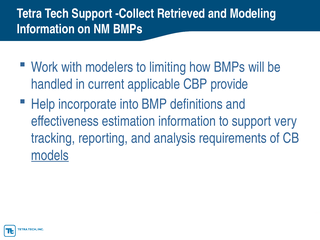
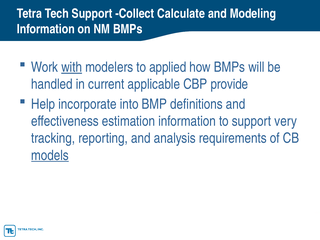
Retrieved: Retrieved -> Calculate (181, 14)
with underline: none -> present (72, 67)
limiting: limiting -> applied (168, 67)
